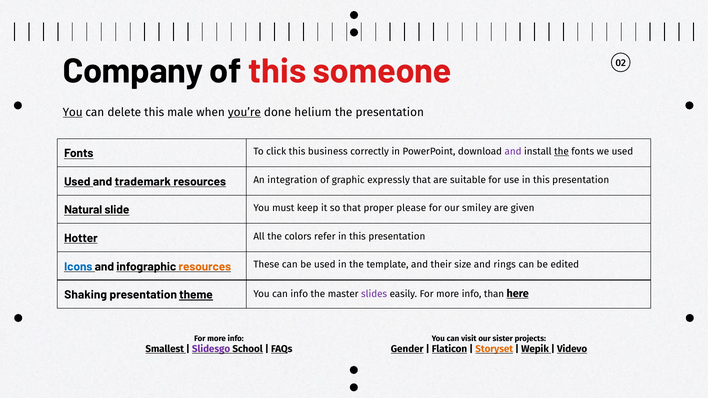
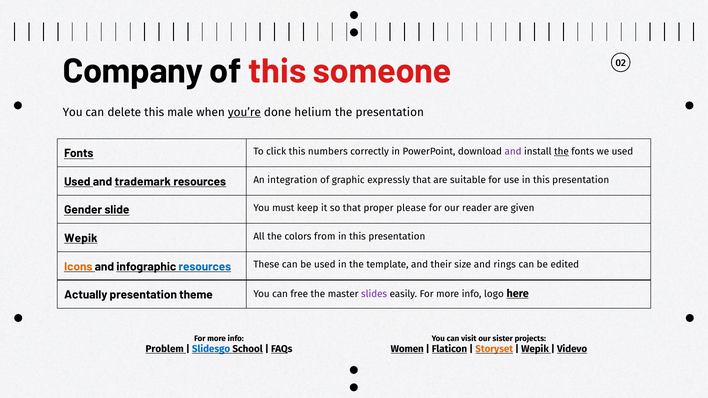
You underline: present -> none (73, 112)
business: business -> numbers (328, 152)
Natural: Natural -> Gender (83, 210)
smiley: smiley -> reader (477, 208)
Hotter: Hotter -> Wepik (81, 239)
refer: refer -> from (325, 237)
Icons colour: blue -> orange (78, 267)
resources colour: orange -> blue (205, 267)
Shaking: Shaking -> Actually (86, 295)
theme underline: present -> none (196, 295)
can info: info -> free (299, 294)
than: than -> logo (494, 294)
Smallest: Smallest -> Problem (165, 349)
Slidesgo colour: purple -> blue (211, 349)
Gender: Gender -> Women (407, 349)
